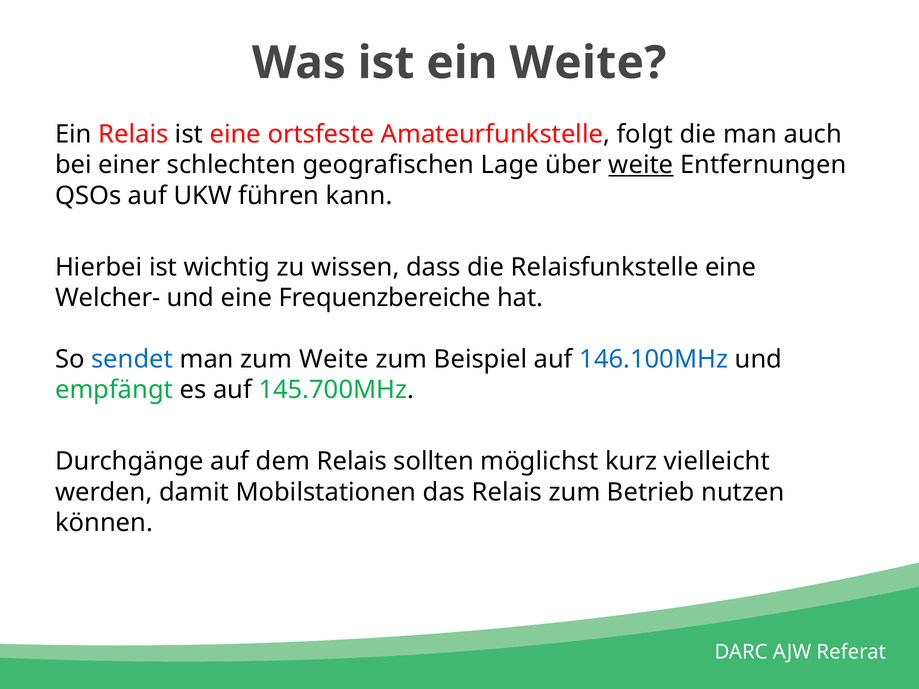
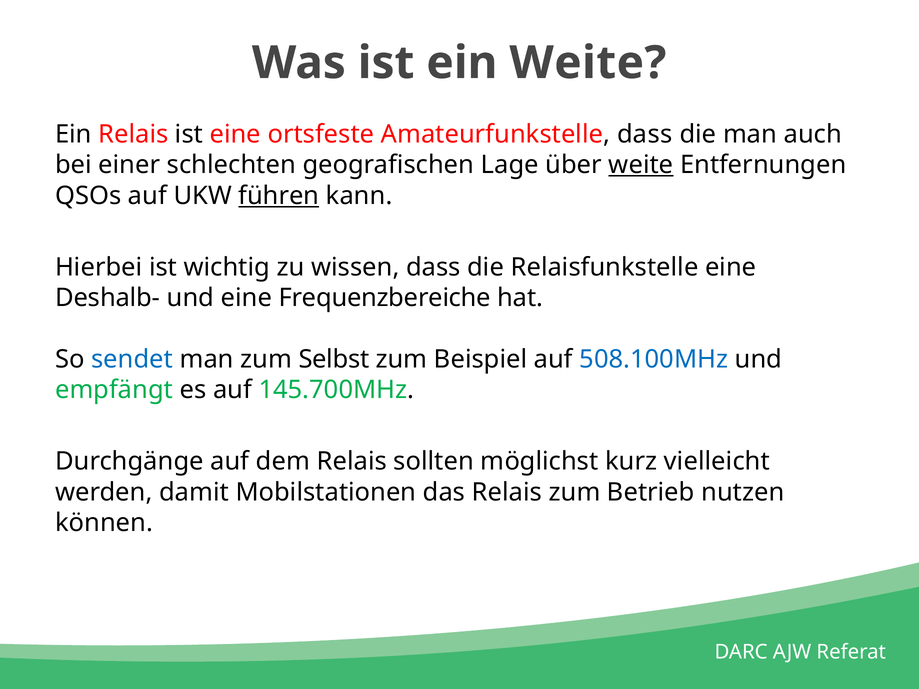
Amateurfunkstelle folgt: folgt -> dass (645, 134)
führen underline: none -> present (279, 196)
Welcher-: Welcher- -> Deshalb- (108, 298)
zum Weite: Weite -> Selbst (334, 359)
146.100MHz: 146.100MHz -> 508.100MHz (654, 359)
